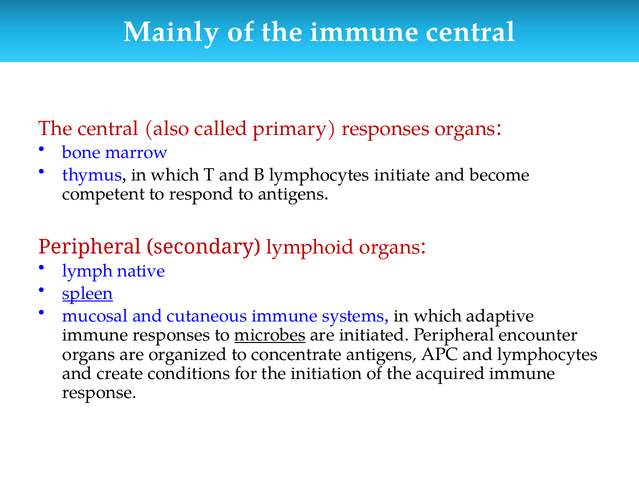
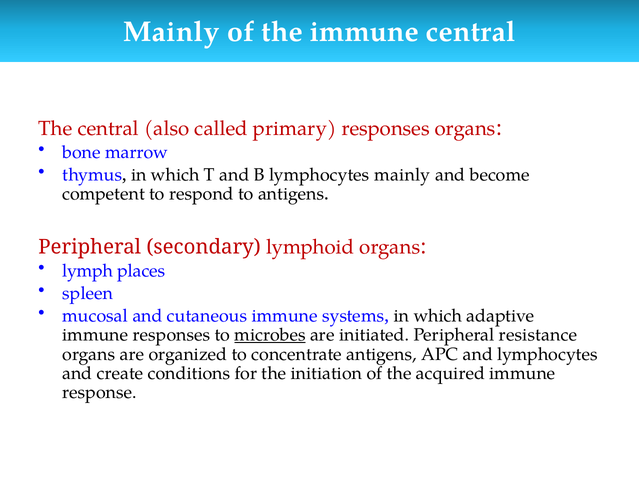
lymphocytes initiate: initiate -> mainly (402, 175)
native: native -> places (141, 271)
spleen underline: present -> none (88, 293)
encounter: encounter -> resistance (538, 335)
